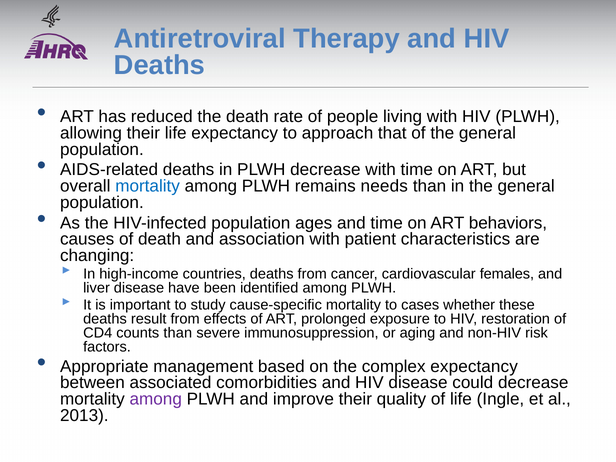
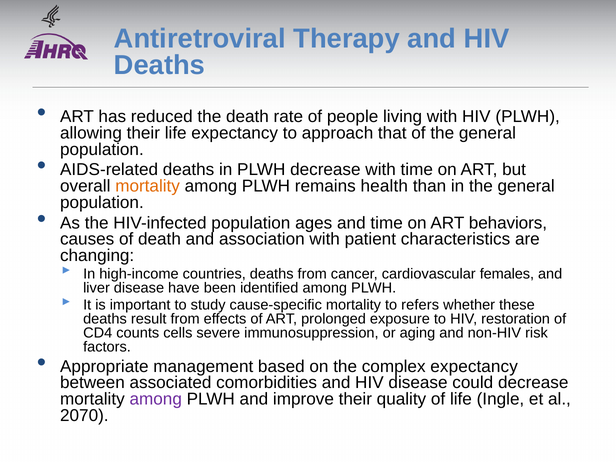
mortality colour: blue -> orange (148, 186)
needs: needs -> health (384, 186)
cases: cases -> refers (420, 305)
counts than: than -> cells (178, 333)
2013: 2013 -> 2070 (84, 416)
